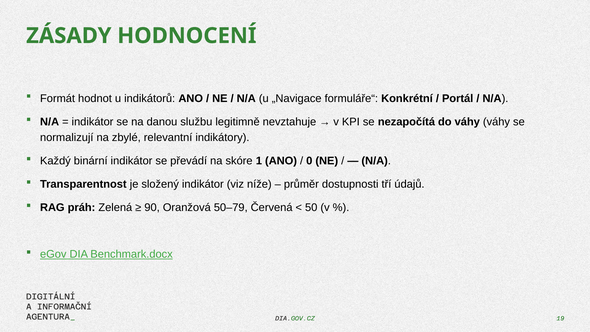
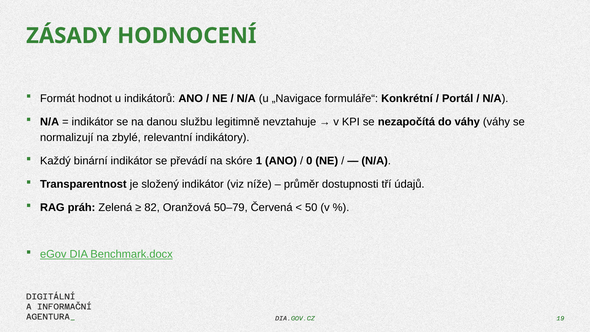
90: 90 -> 82 (152, 207)
